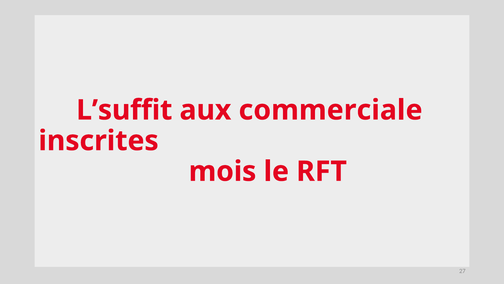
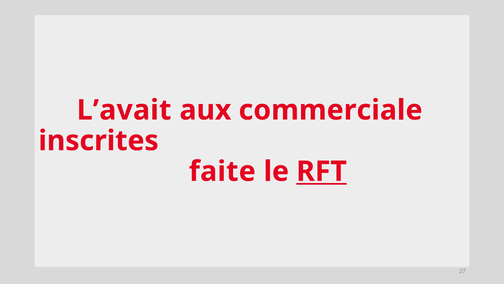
L’suffit: L’suffit -> L’avait (124, 110)
mois: mois -> faite (222, 171)
RFT underline: none -> present (322, 171)
